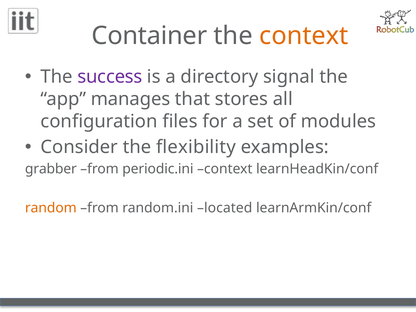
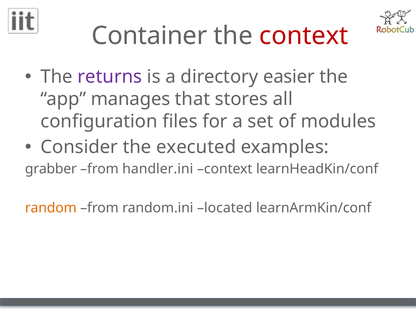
context colour: orange -> red (304, 36)
success: success -> returns (110, 77)
signal: signal -> easier (289, 77)
flexibility: flexibility -> executed (196, 147)
periodic.ini: periodic.ini -> handler.ini (158, 169)
